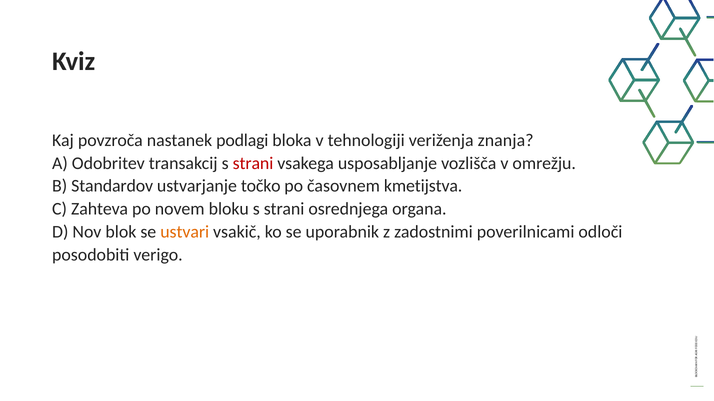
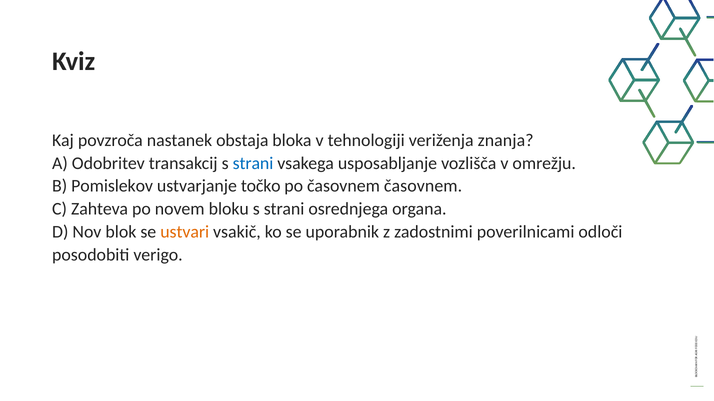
podlagi: podlagi -> obstaja (242, 140)
strani colour: red -> blue (253, 163)
Standardov: Standardov -> Pomislekov (112, 186)
časovnem kmetijstva: kmetijstva -> časovnem (423, 186)
